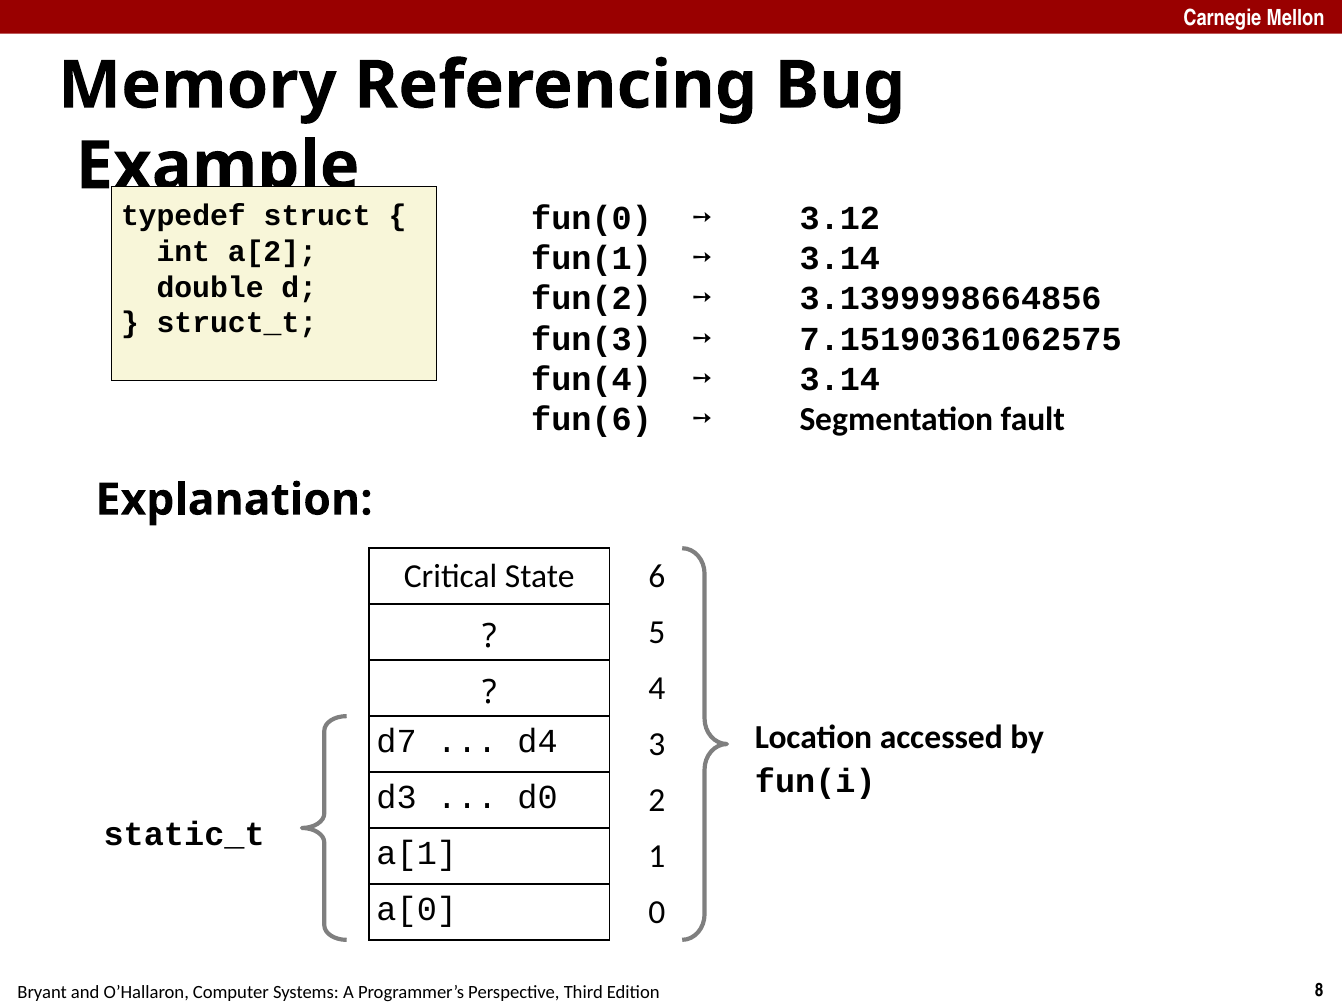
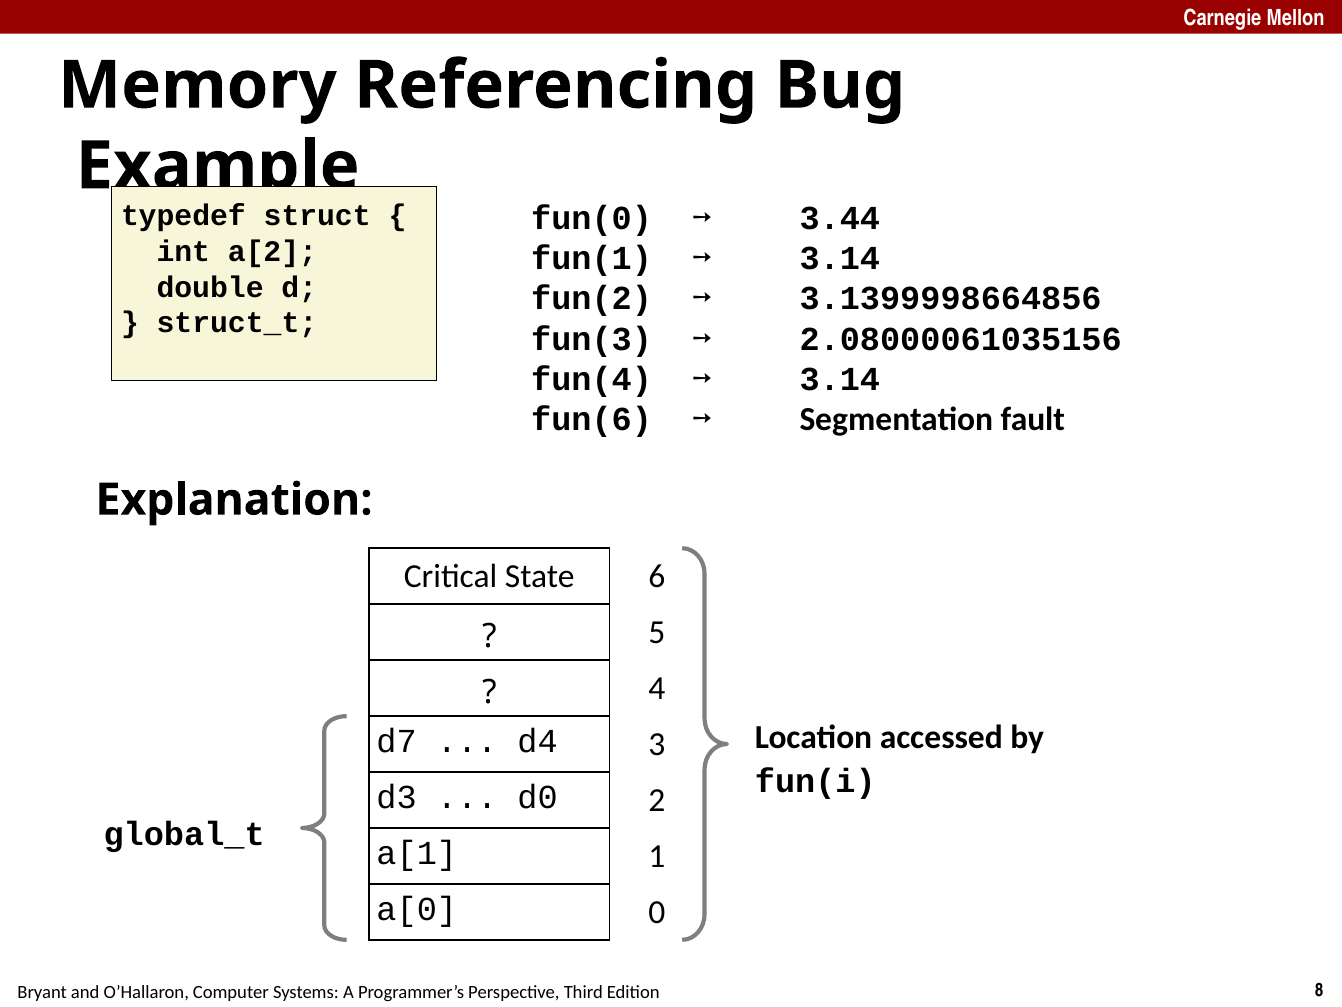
3.12: 3.12 -> 3.44 (840, 218)
7.15190361062575: 7.15190361062575 -> 2.08000061035156 (961, 339)
static_t: static_t -> global_t (184, 834)
